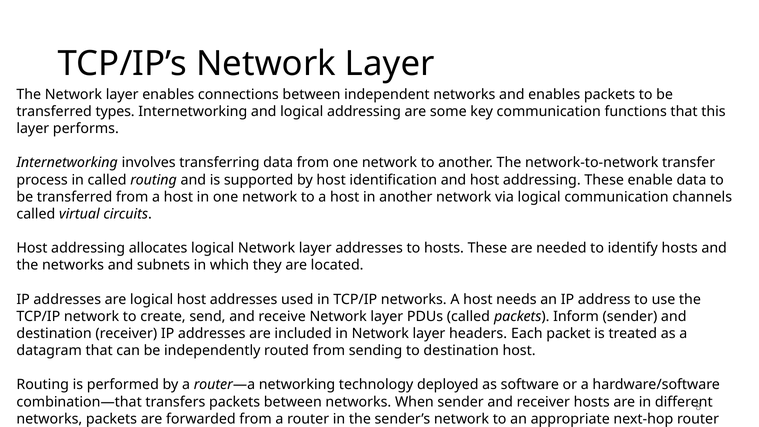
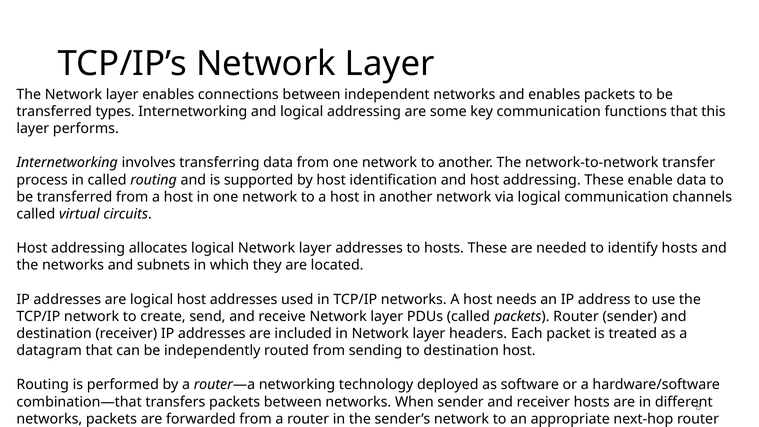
packets Inform: Inform -> Router (576, 316)
